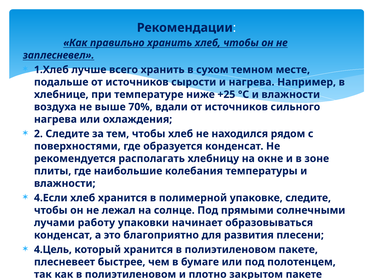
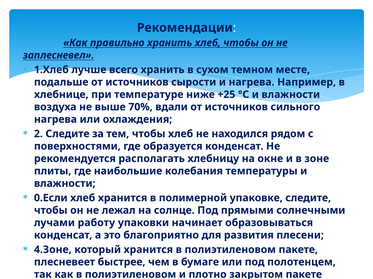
4.Если: 4.Если -> 0.Если (51, 198)
4.Цель: 4.Цель -> 4.Зоне (53, 250)
